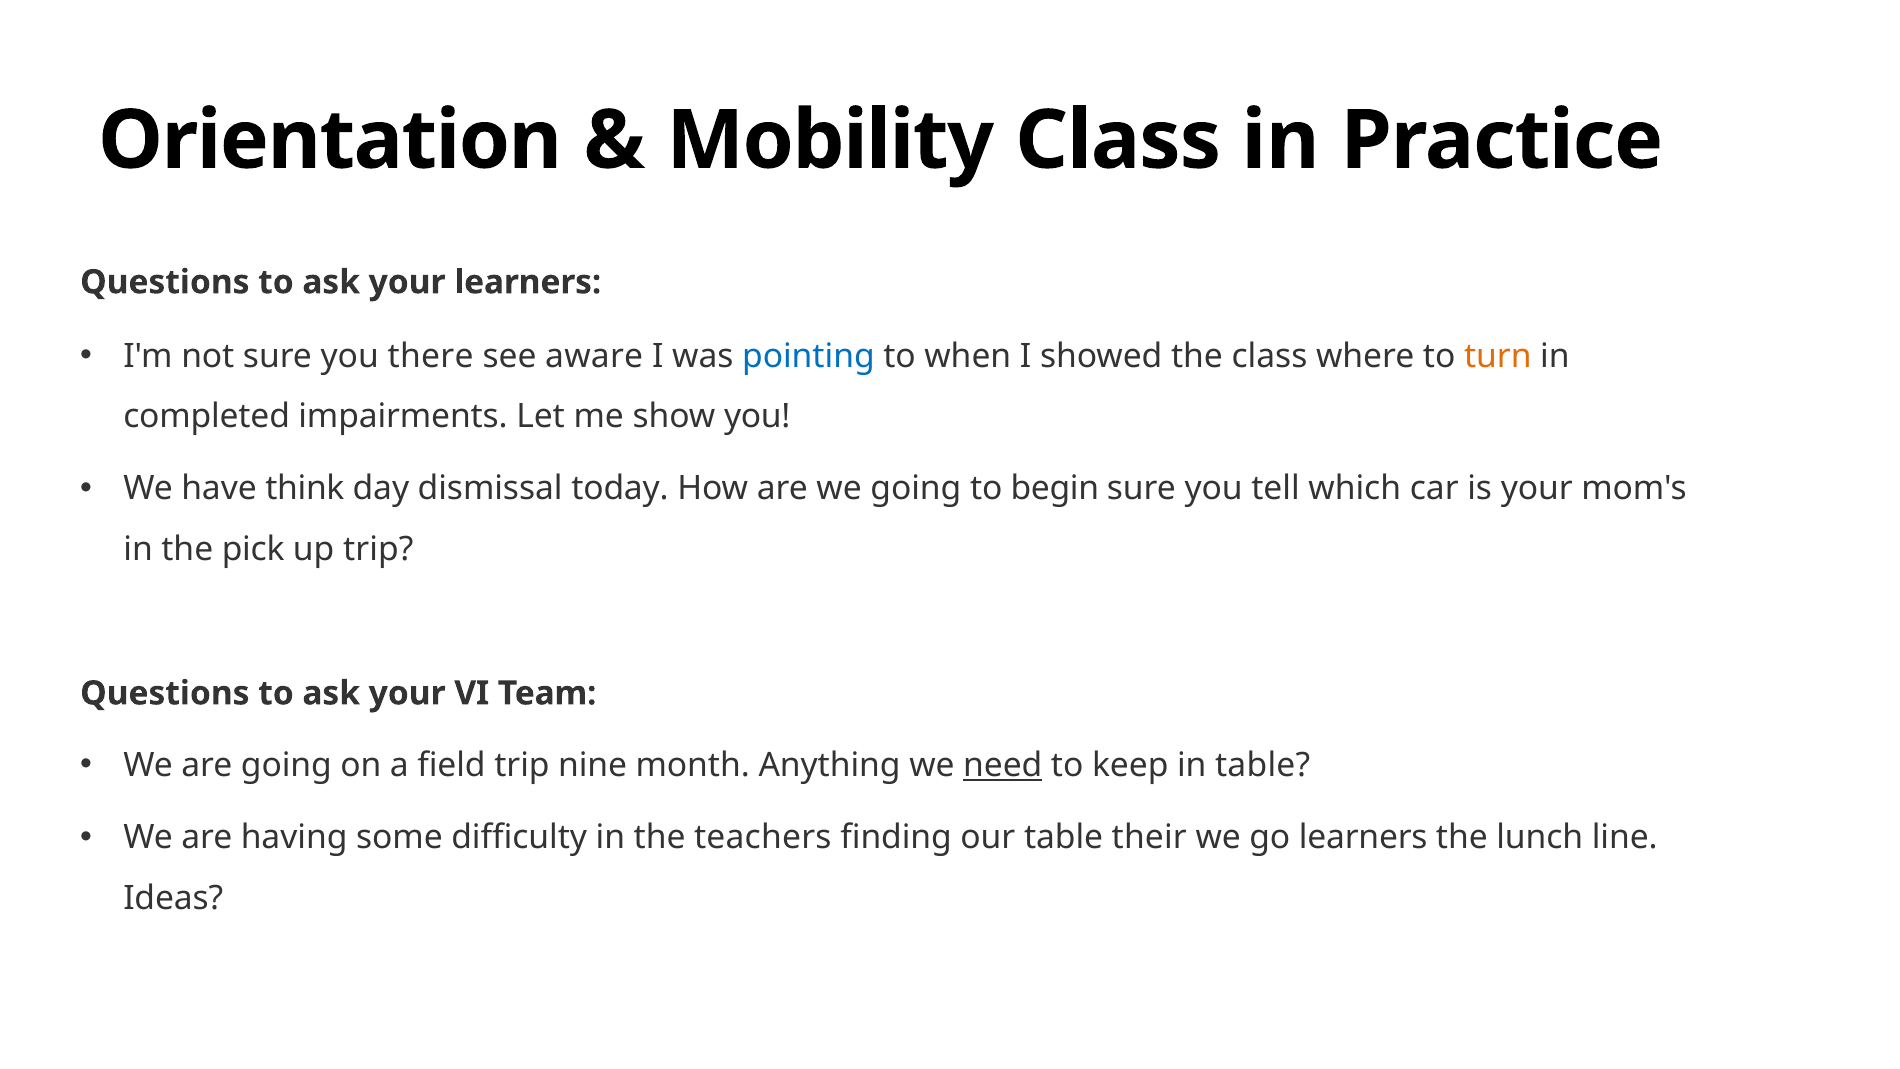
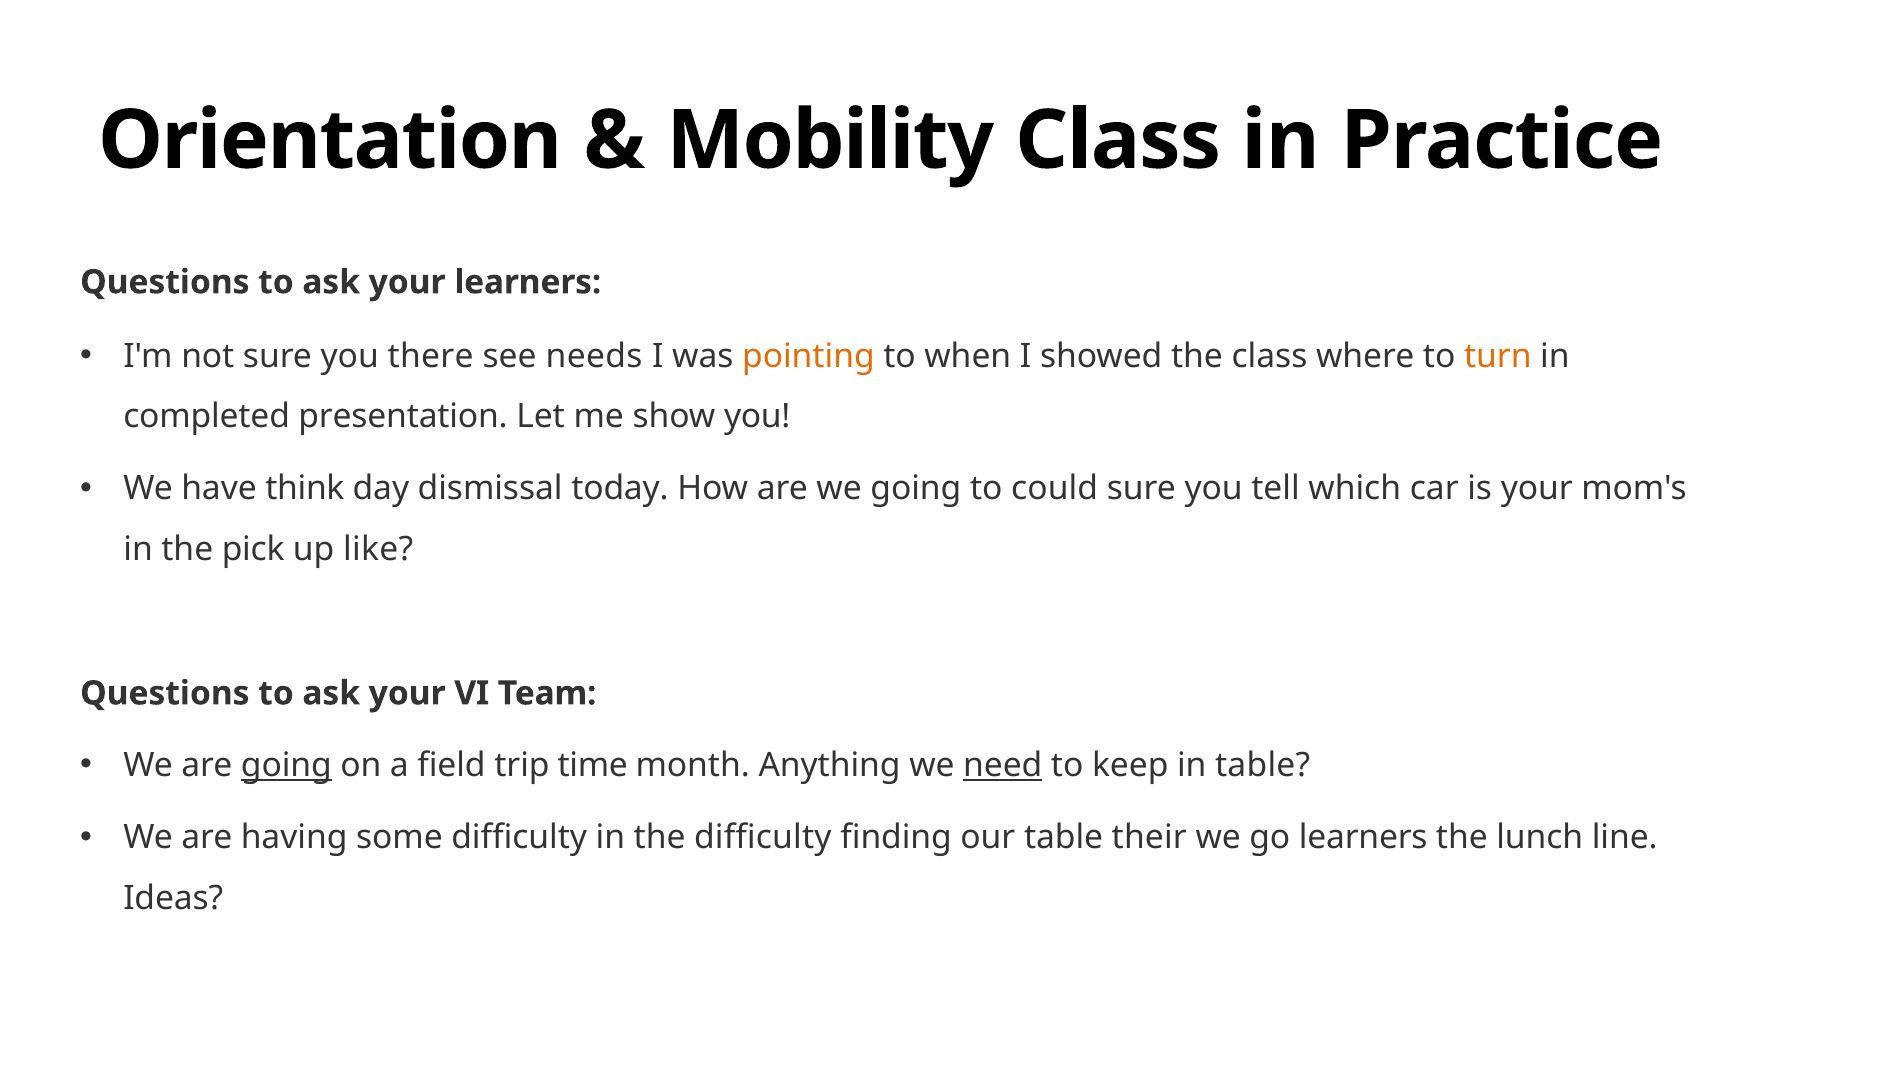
aware: aware -> needs (594, 356)
pointing colour: blue -> orange (808, 356)
impairments: impairments -> presentation (403, 416)
begin: begin -> could (1055, 489)
up trip: trip -> like (378, 549)
going underline: none -> present (286, 766)
nine: nine -> time (593, 766)
the teachers: teachers -> diﬃculty (763, 838)
